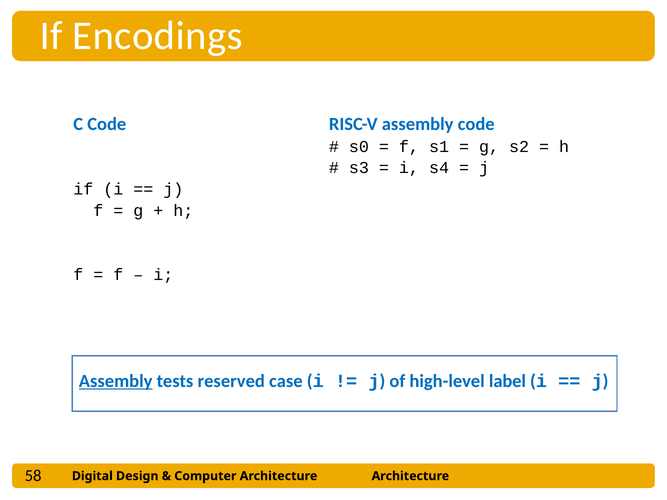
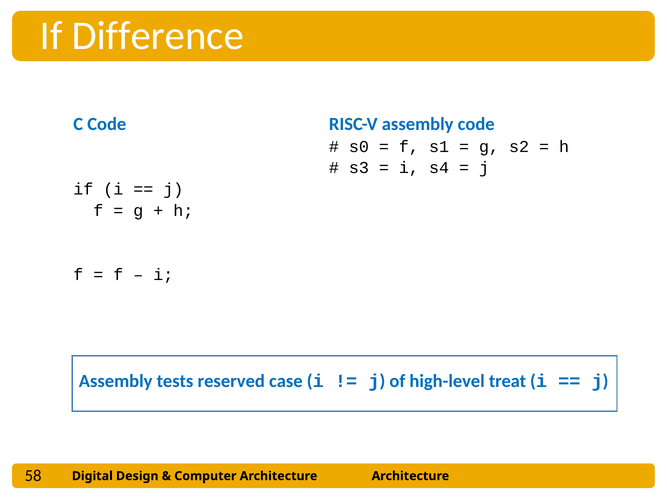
Encodings: Encodings -> Difference (158, 36)
Assembly underline: present -> none (116, 381)
label: label -> treat (507, 381)
